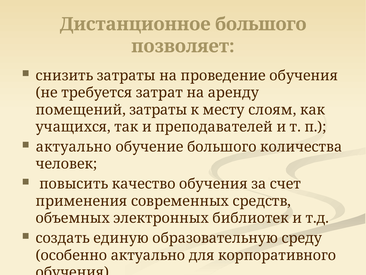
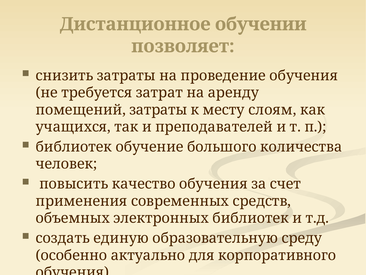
Дистанционное большого: большого -> обучении (261, 24)
актуально: актуально -> библиотек (74, 147)
